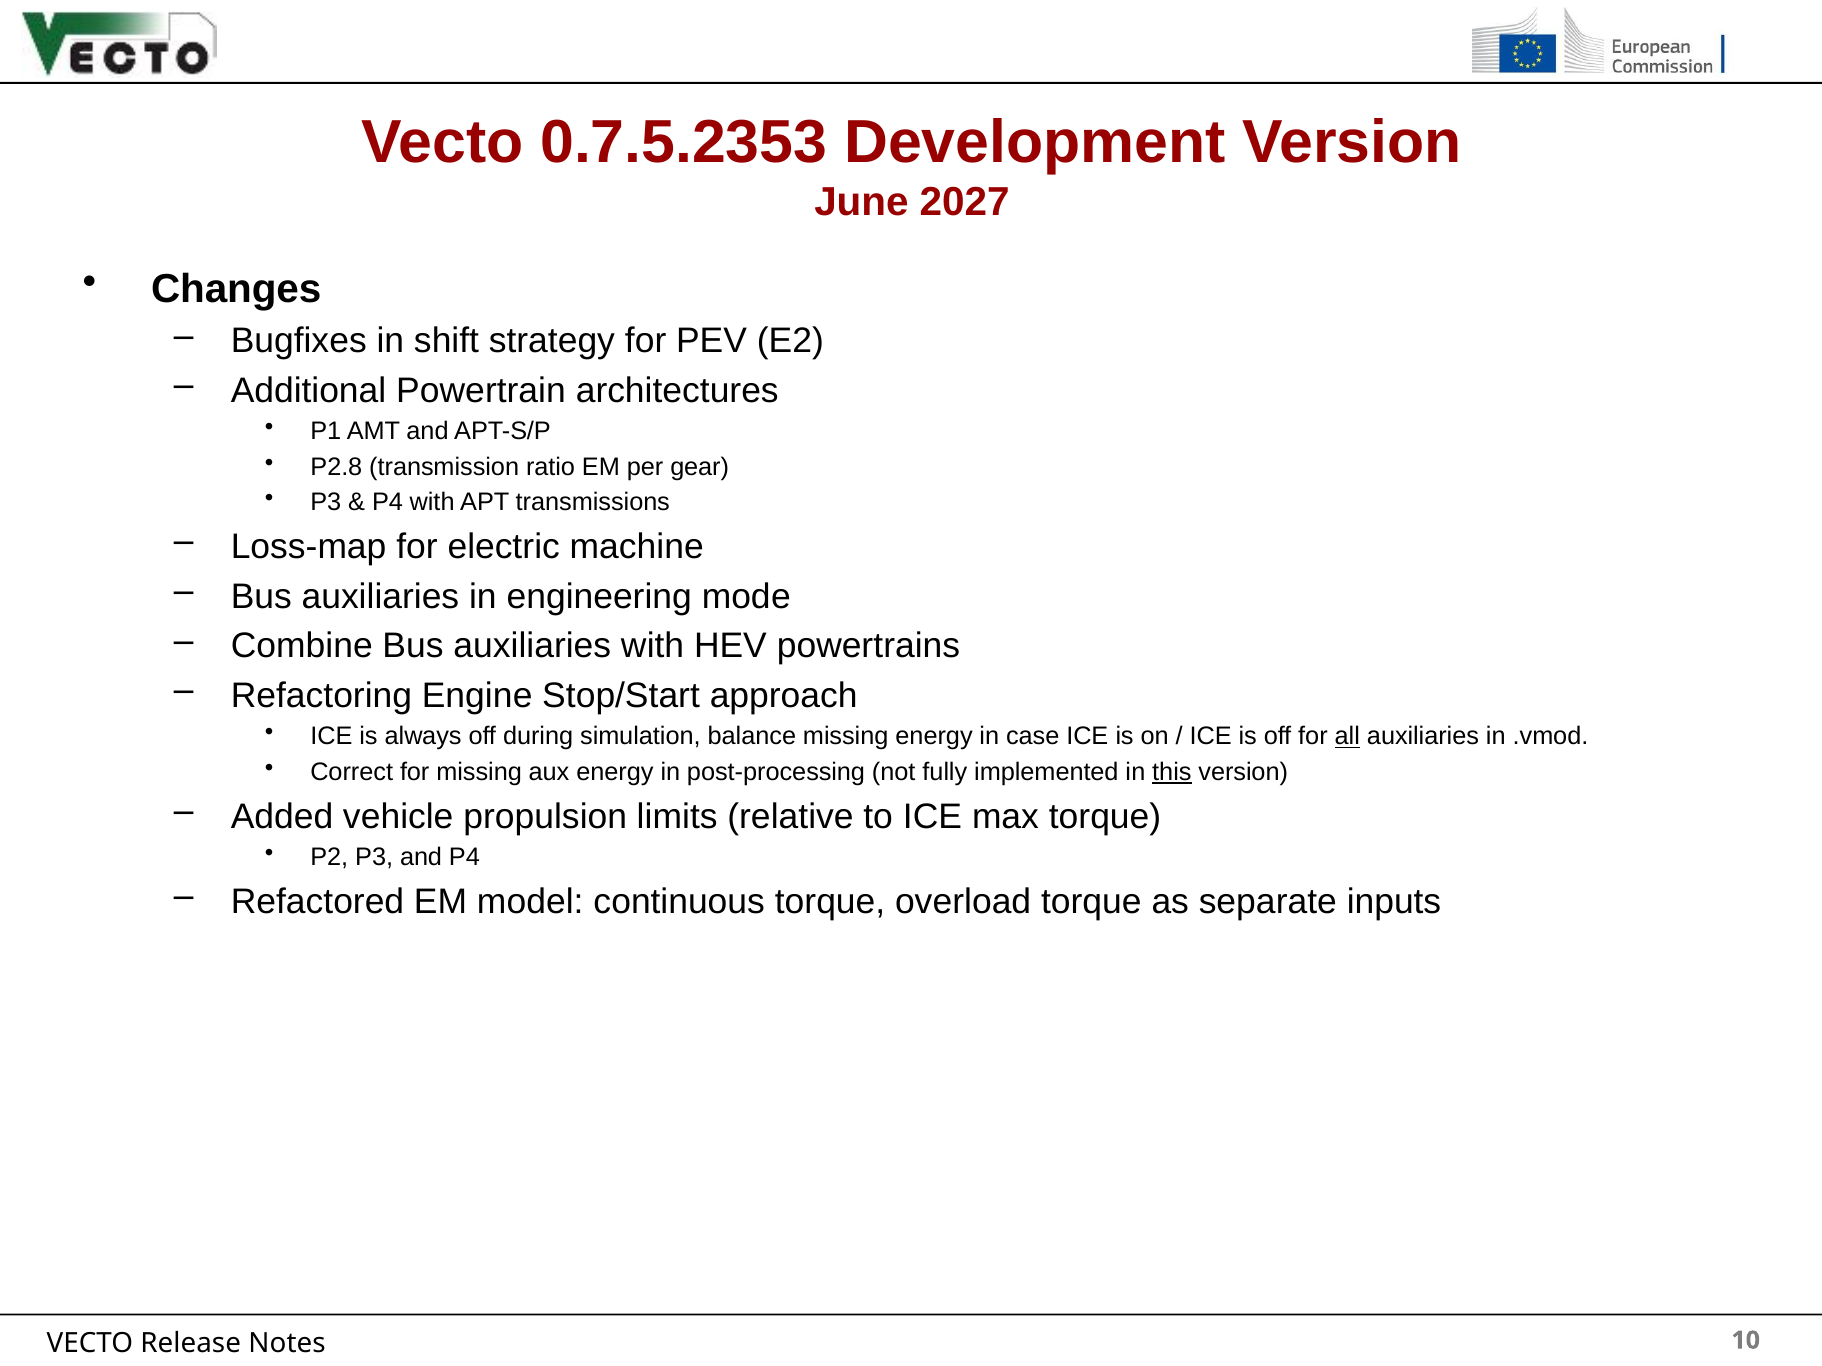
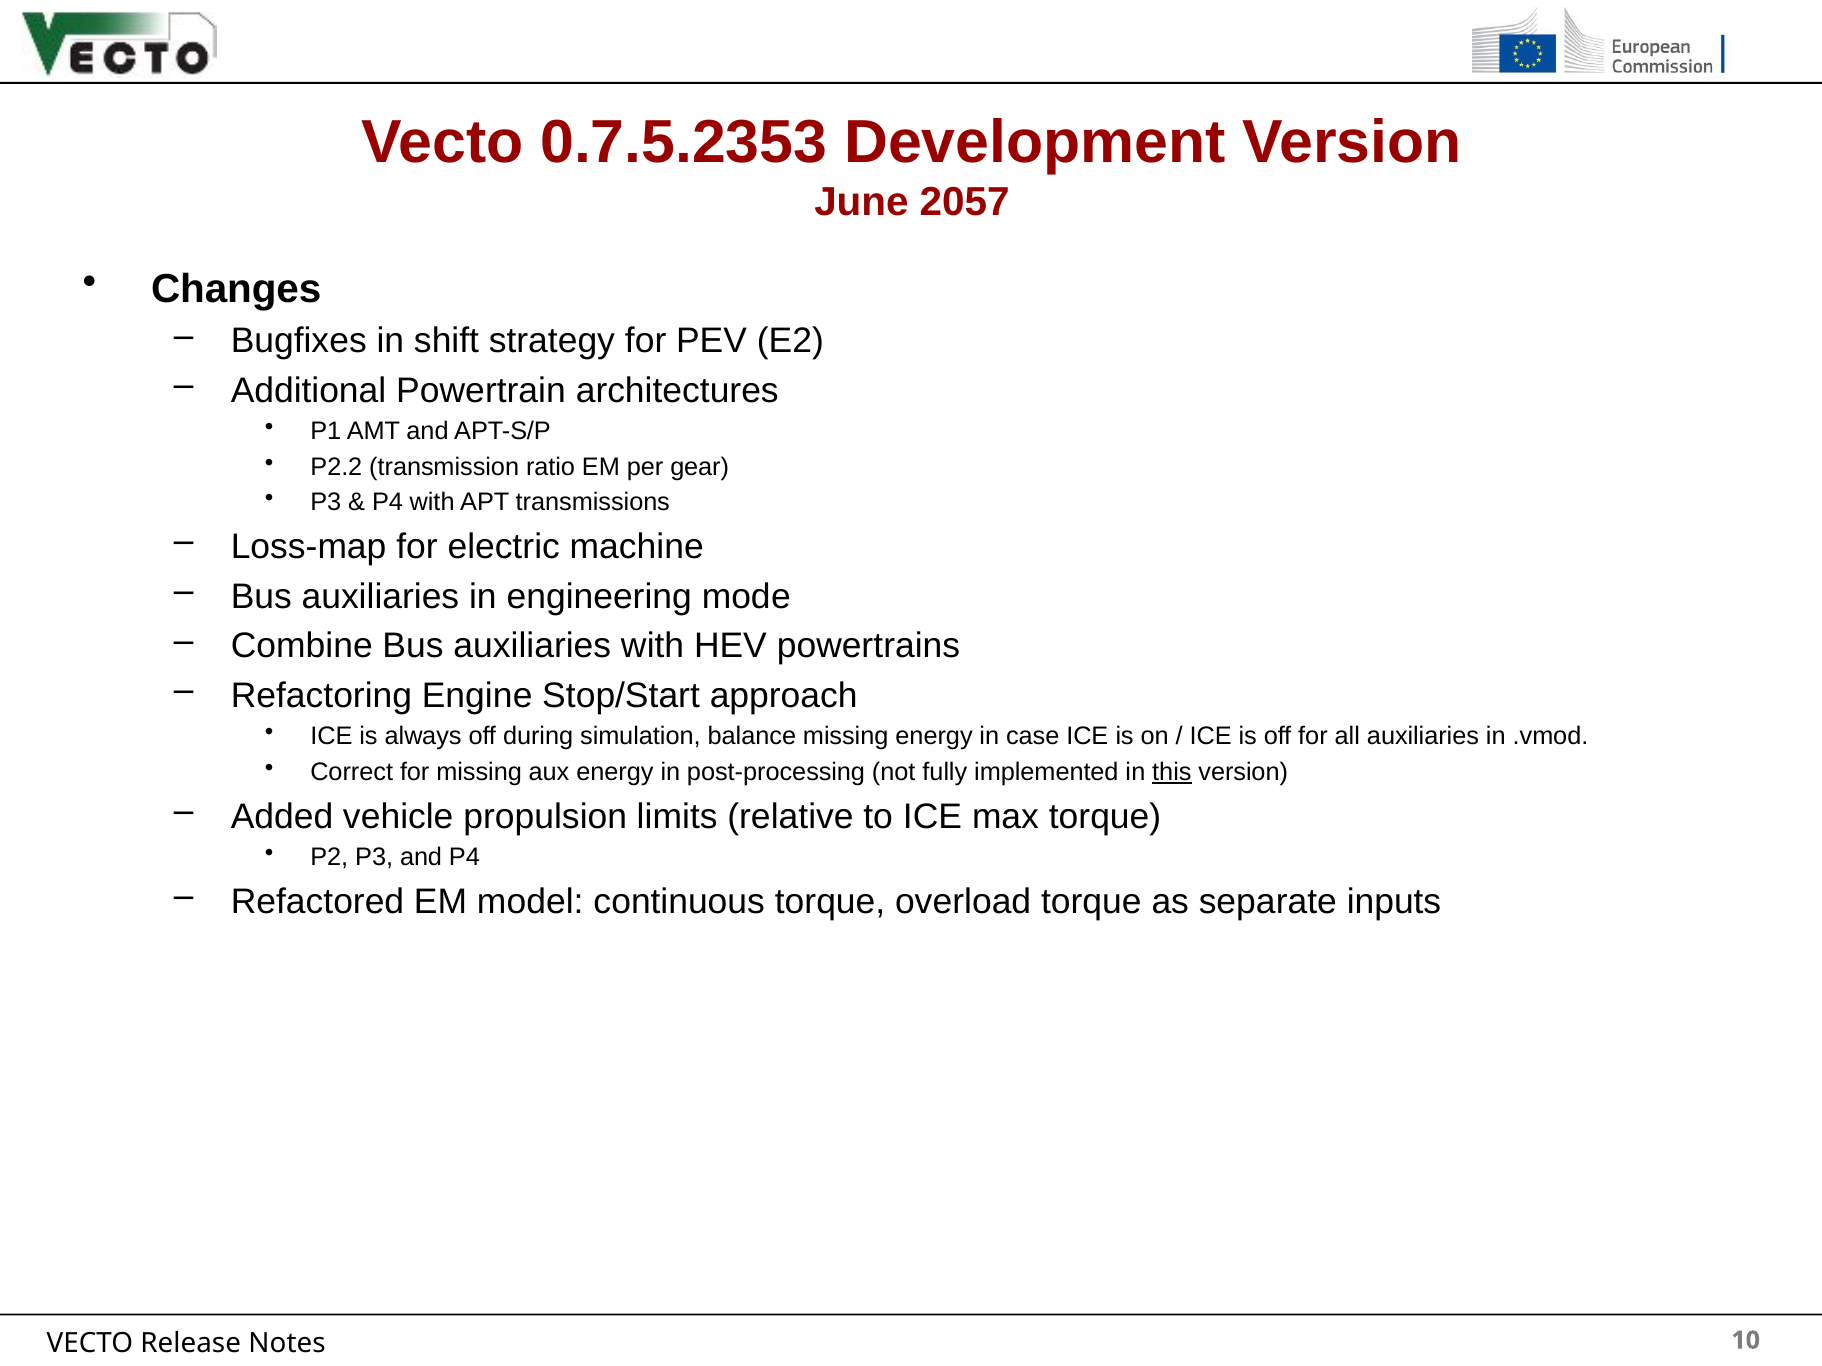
2027: 2027 -> 2057 (965, 202)
P2.8: P2.8 -> P2.2 (336, 467)
all underline: present -> none (1347, 737)
